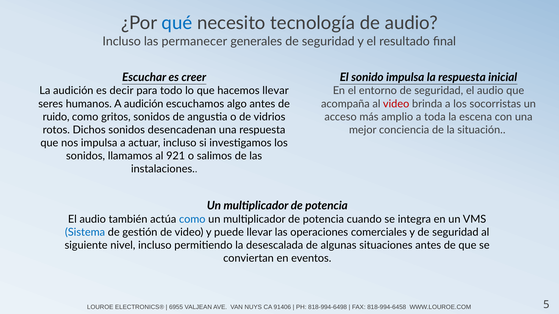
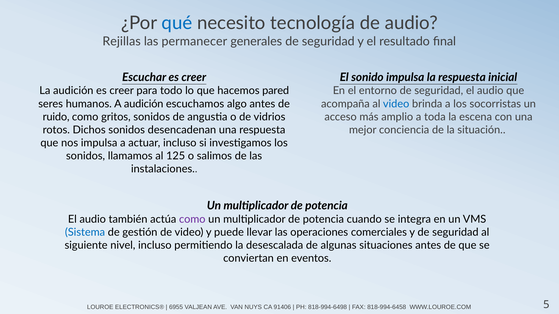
Incluso: Incluso -> Rejillas (122, 41)
audición es decir: decir -> creer (122, 91)
hacemos llevar: llevar -> pared (276, 91)
video colour: red -> blue (396, 104)
921: 921 -> 125 (176, 156)
como colour: blue -> purple (192, 220)
